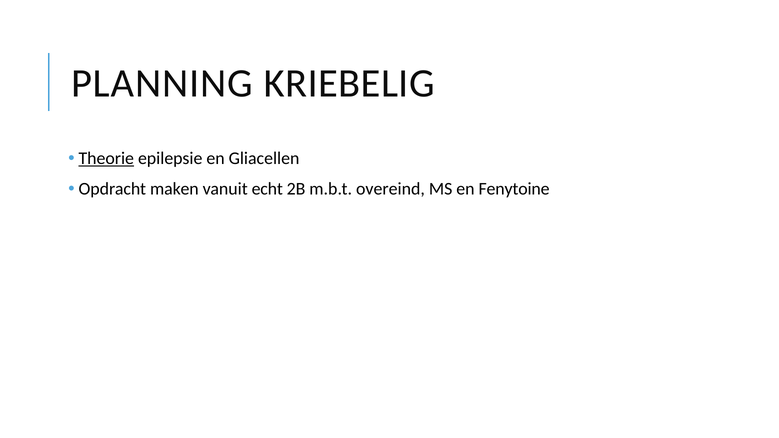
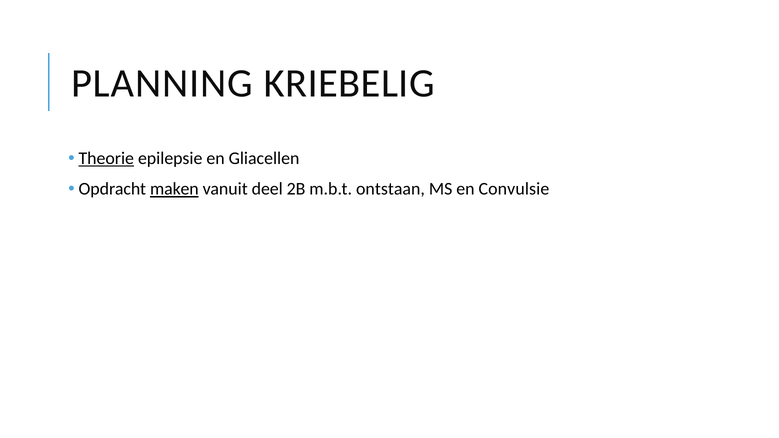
maken underline: none -> present (174, 189)
echt: echt -> deel (267, 189)
overeind: overeind -> ontstaan (390, 189)
Fenytoine: Fenytoine -> Convulsie (514, 189)
